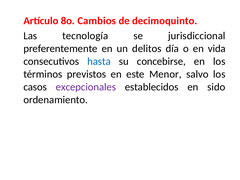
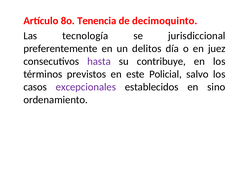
Cambios: Cambios -> Tenencia (97, 21)
vida: vida -> juez (217, 49)
hasta colour: blue -> purple (99, 61)
concebirse: concebirse -> contribuye (161, 61)
Menor: Menor -> Policial (165, 74)
sido: sido -> sino (216, 87)
